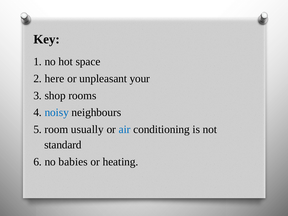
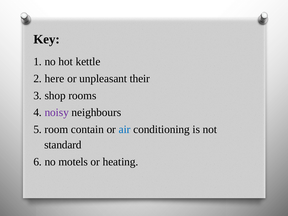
space: space -> kettle (88, 62)
your: your -> their (140, 79)
noisy colour: blue -> purple (57, 112)
usually: usually -> contain (87, 129)
babies: babies -> motels (73, 162)
